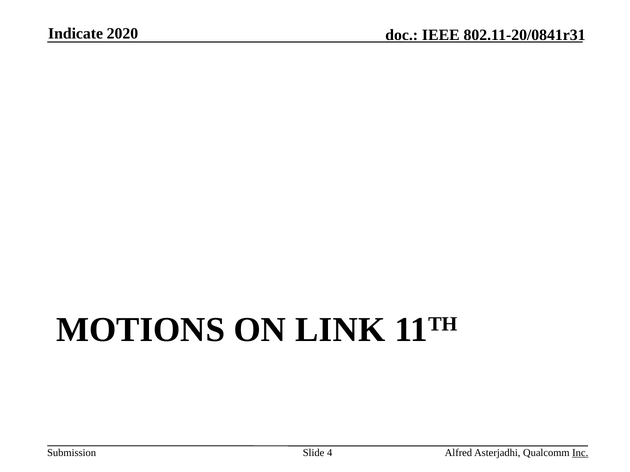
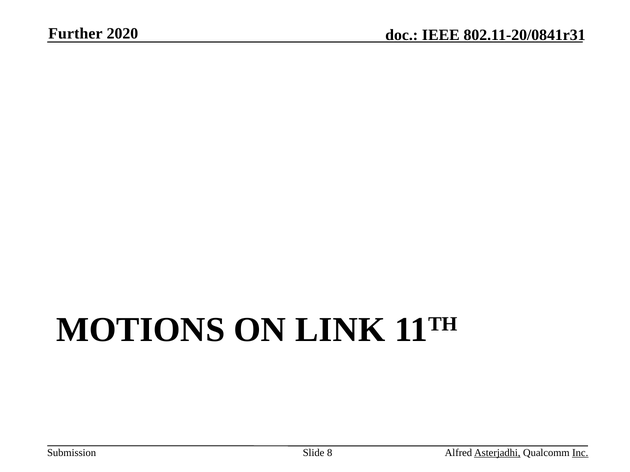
Indicate: Indicate -> Further (75, 33)
4: 4 -> 8 (330, 453)
Asterjadhi underline: none -> present (497, 453)
